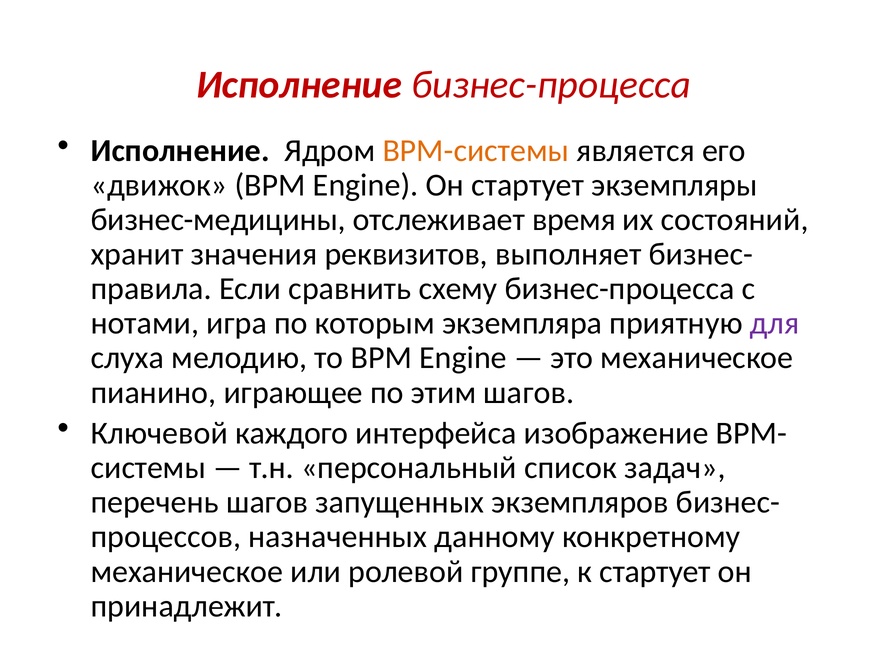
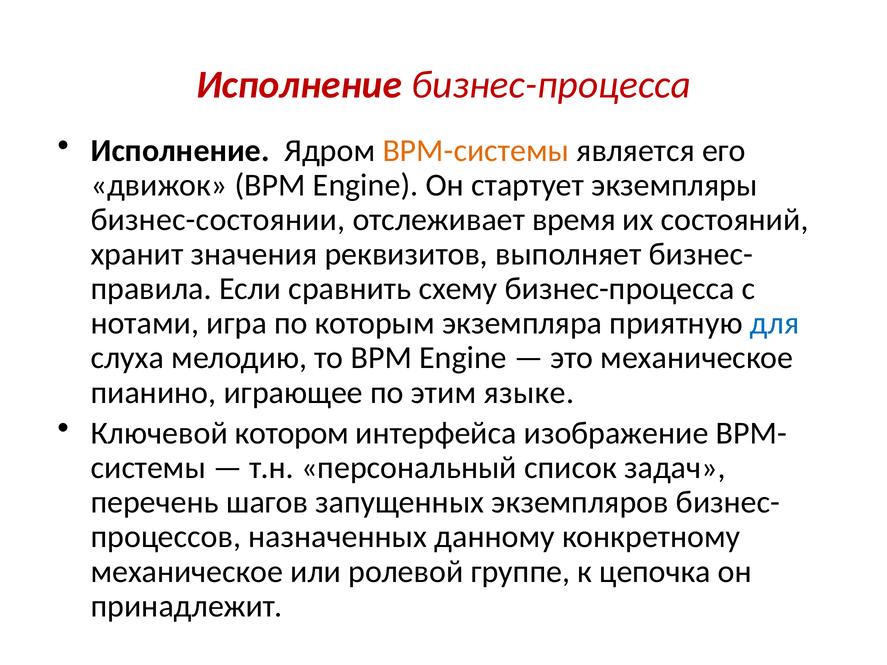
бизнес-медицины: бизнес-медицины -> бизнес-состоянии (218, 220)
для colour: purple -> blue (775, 323)
этим шагов: шагов -> языке (529, 393)
каждого: каждого -> котором (292, 433)
к стартует: стартует -> цепочка (655, 572)
